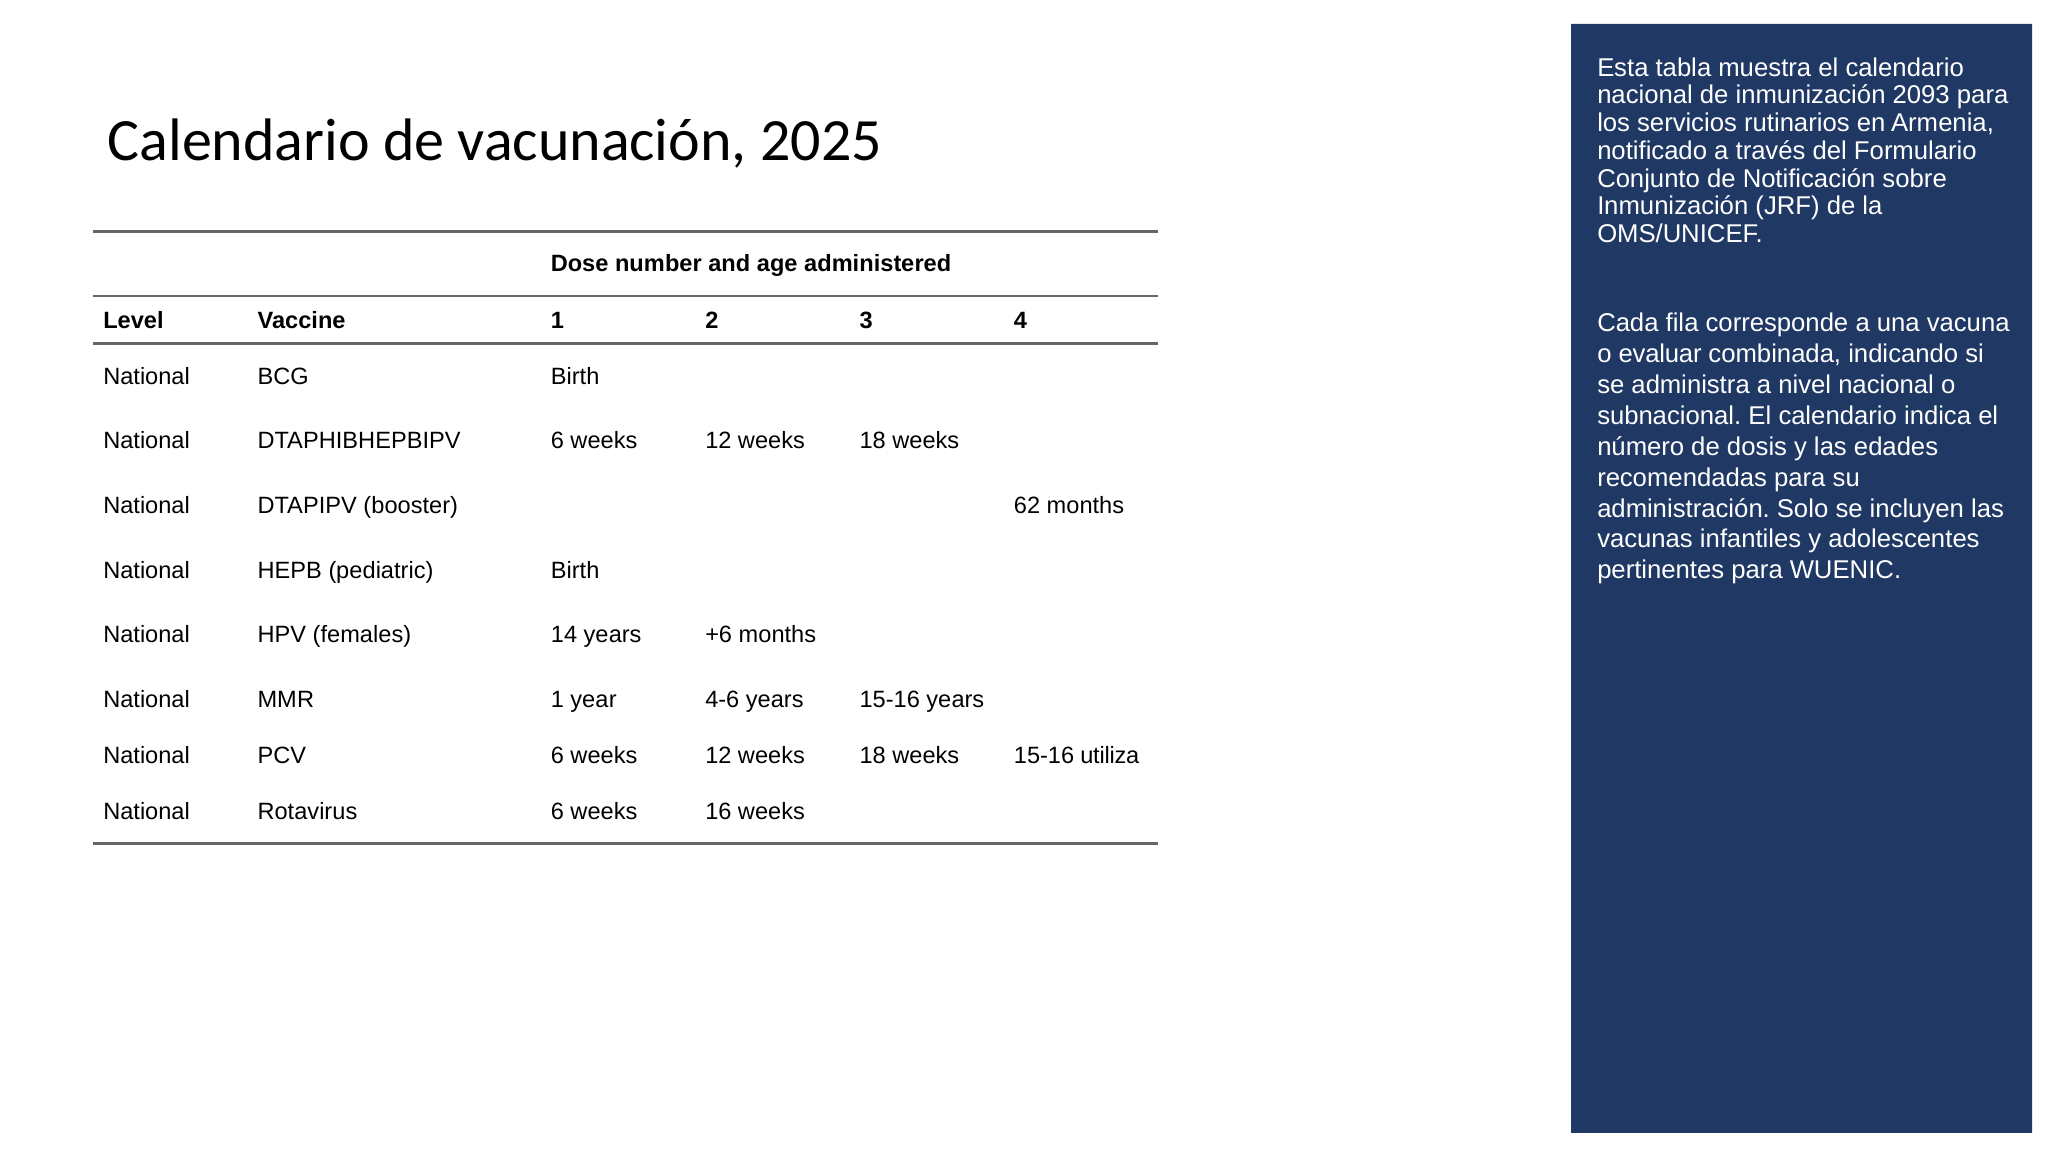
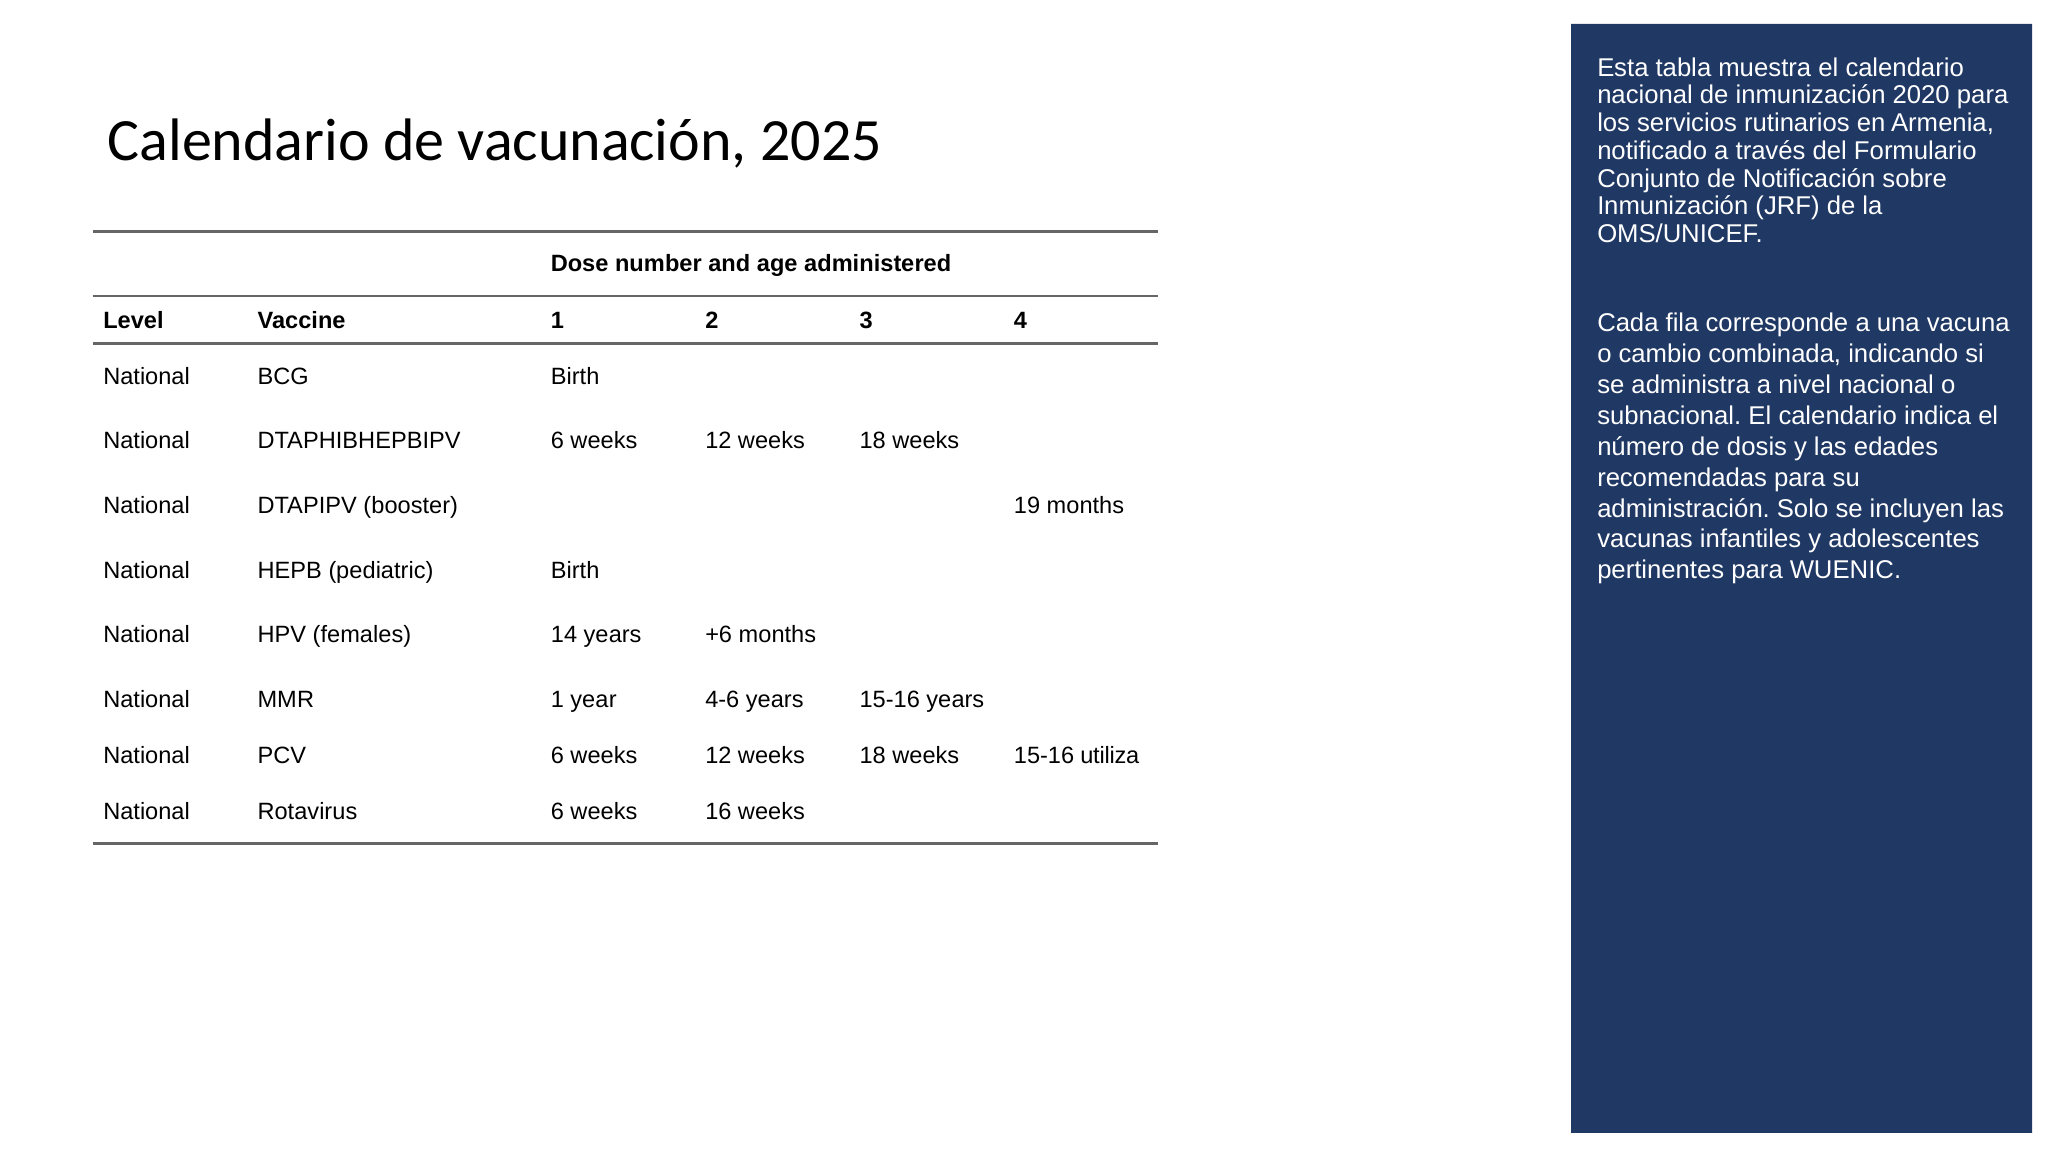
2093: 2093 -> 2020 (1921, 95)
evaluar: evaluar -> cambio (1660, 355)
62: 62 -> 19 (1027, 506)
